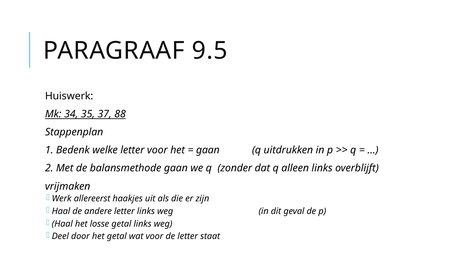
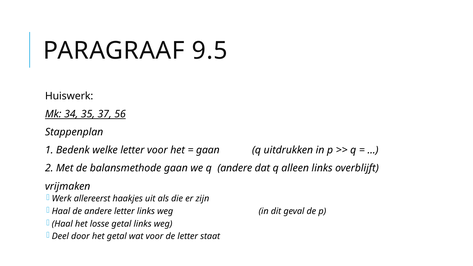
88: 88 -> 56 (120, 114)
q zonder: zonder -> andere (235, 168)
